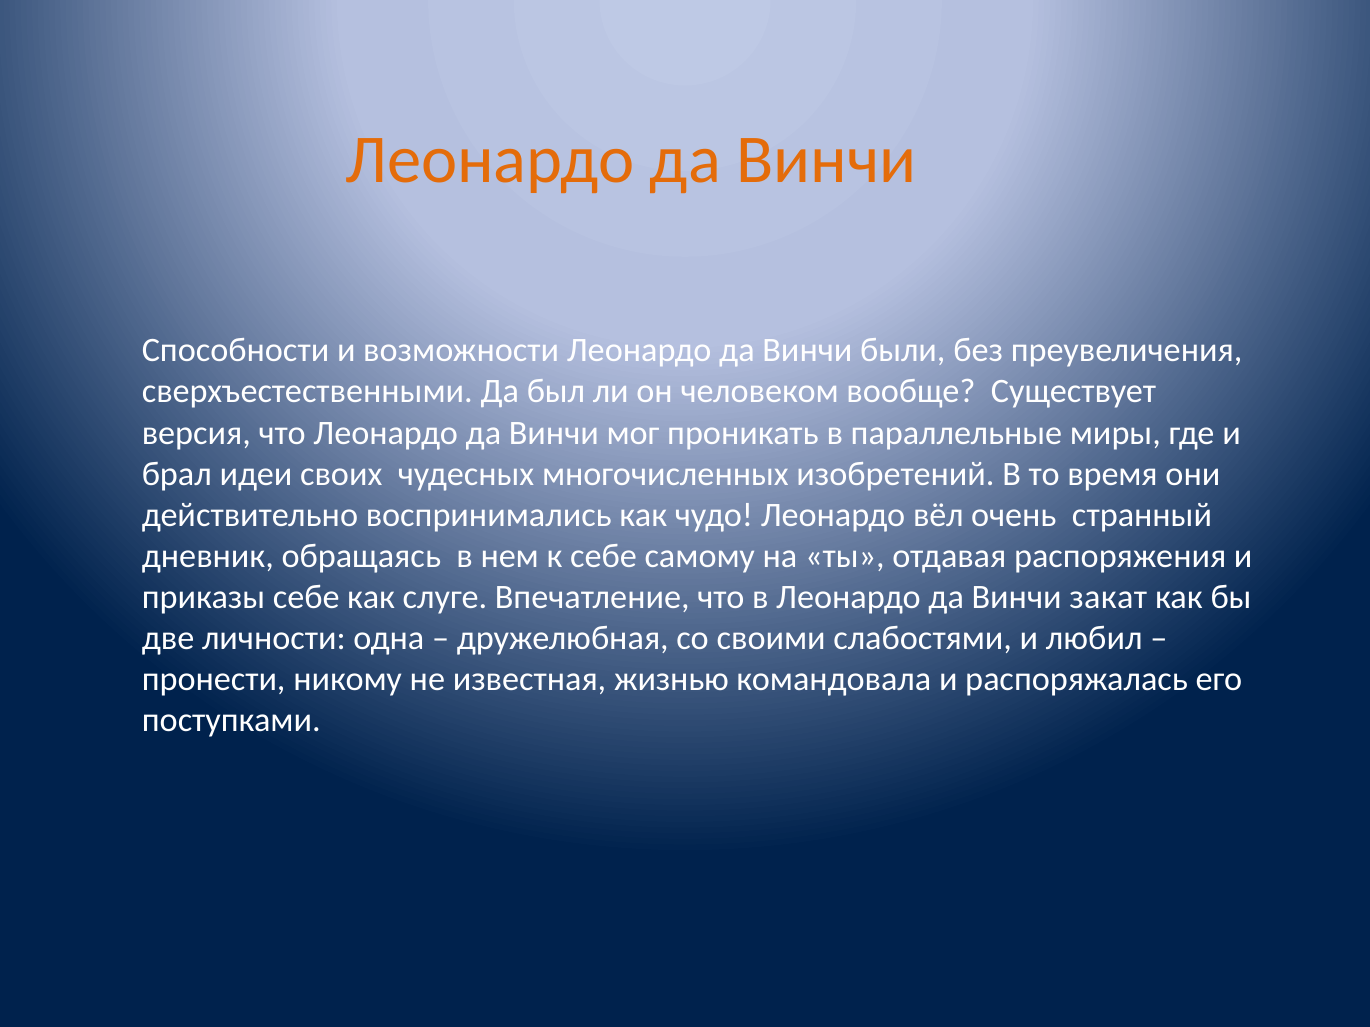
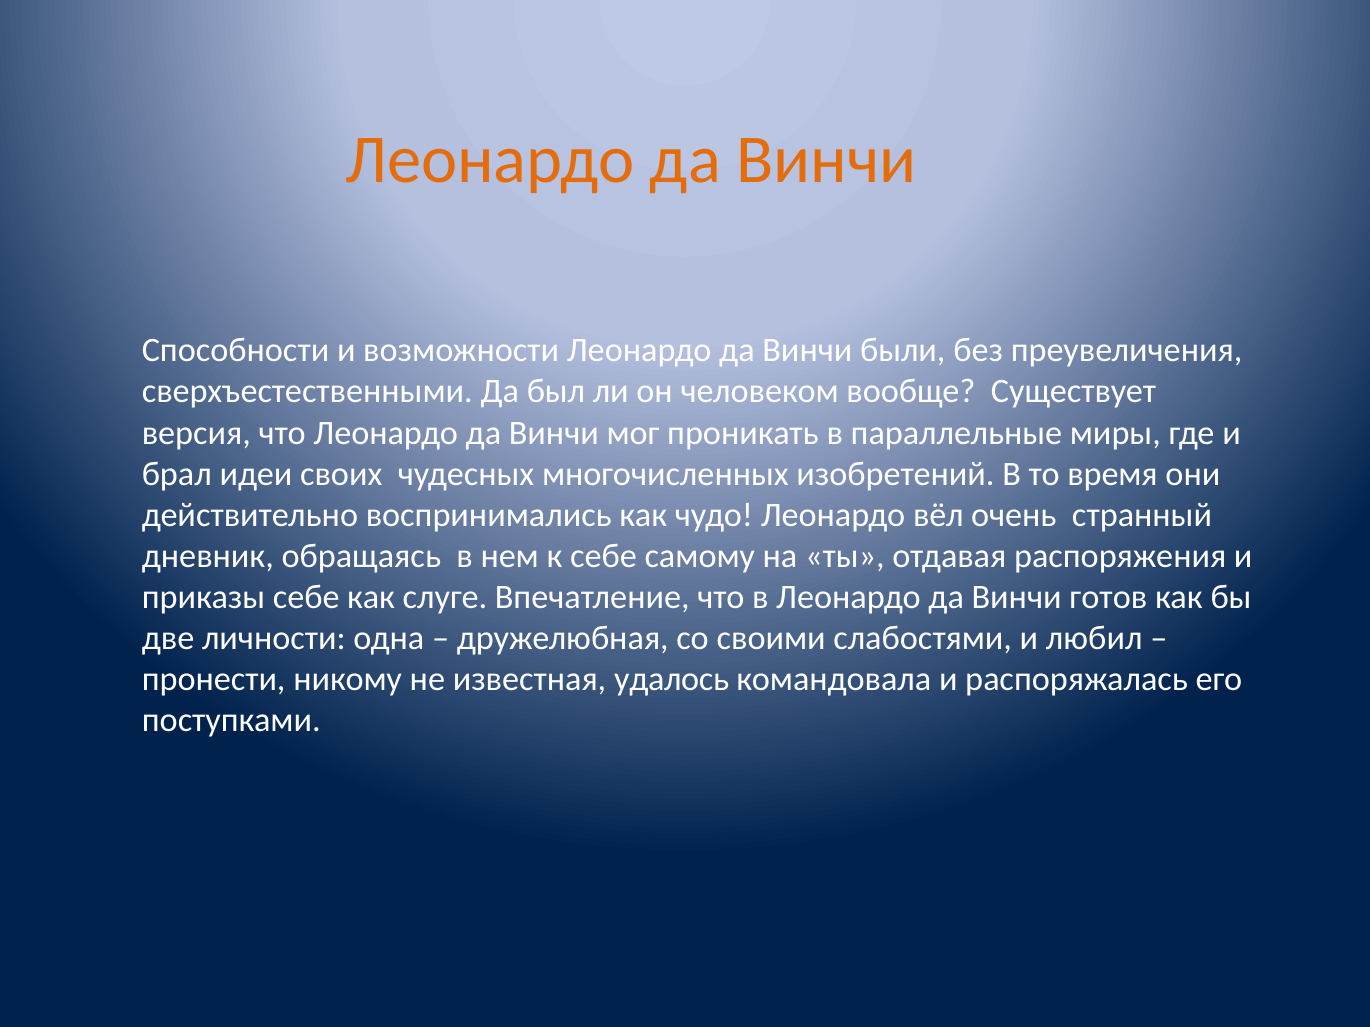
закат: закат -> готов (1108, 597)
жизнью: жизнью -> удалось (672, 680)
